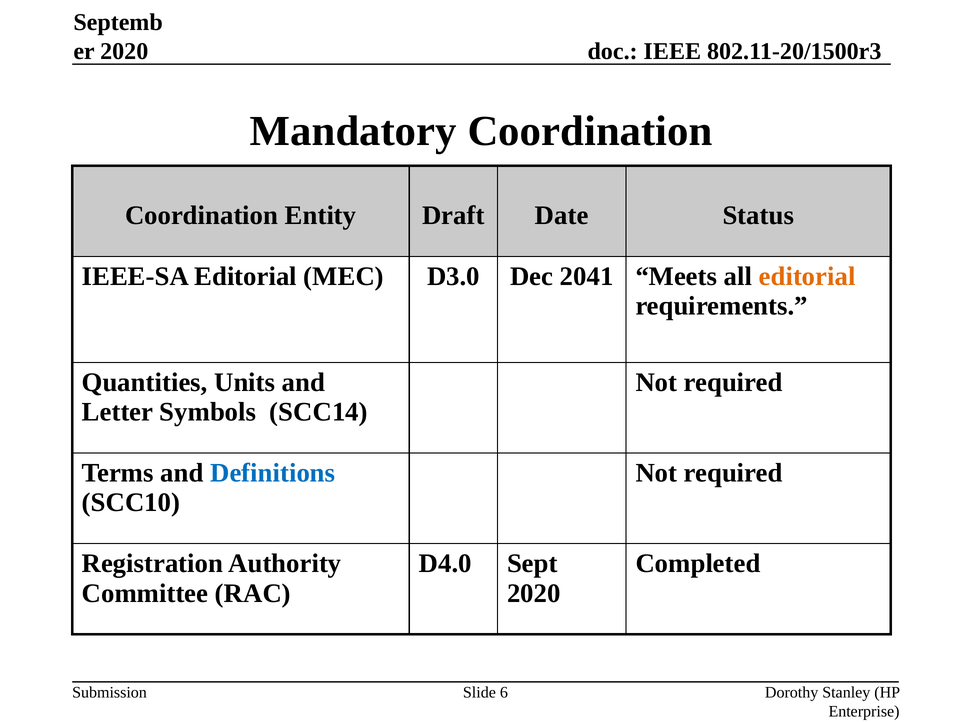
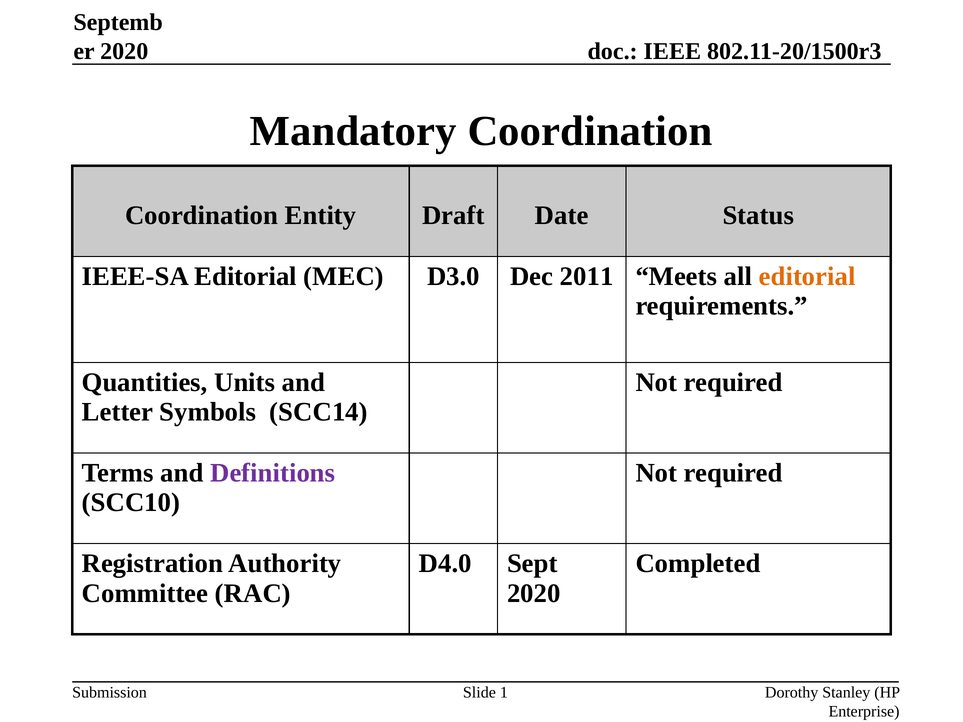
2041: 2041 -> 2011 (587, 276)
Definitions colour: blue -> purple (273, 473)
6: 6 -> 1 (504, 693)
